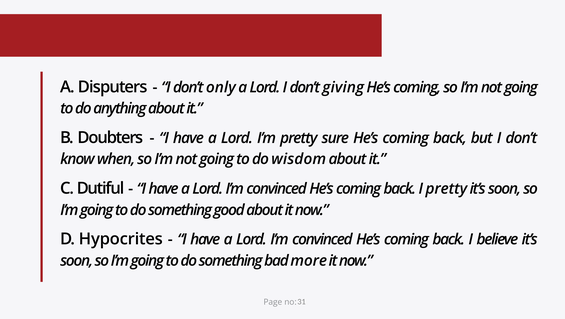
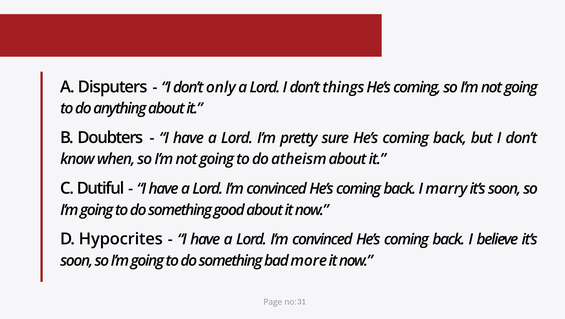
giving: giving -> things (343, 87)
wisdom: wisdom -> atheism (299, 159)
I pretty: pretty -> marry (446, 188)
